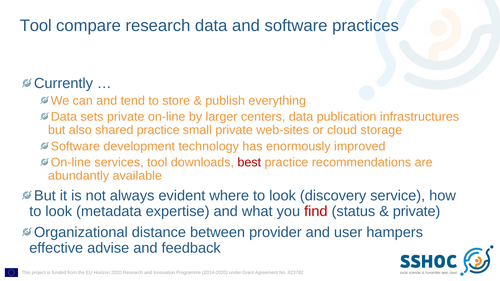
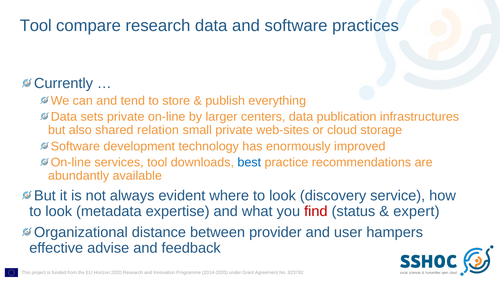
shared practice: practice -> relation (158, 130)
best colour: red -> blue (249, 162)
private: private -> expert (416, 212)
